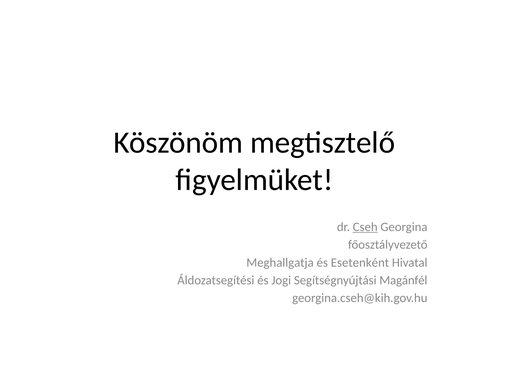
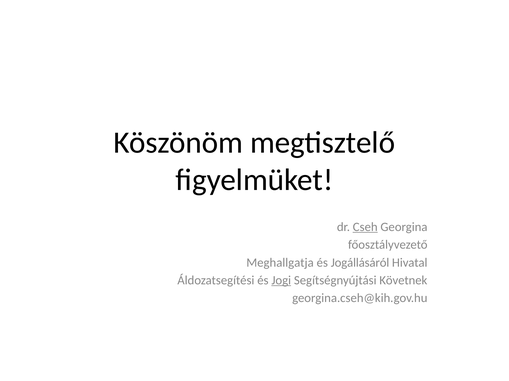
Esetenként: Esetenként -> Jogállásáról (360, 263)
Jogi underline: none -> present (281, 281)
Magánfél: Magánfél -> Követnek (403, 281)
